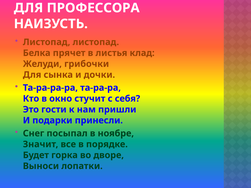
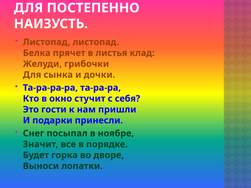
ПРОФЕССОРА: ПРОФЕССОРА -> ПОСТЕПЕННО (93, 8)
